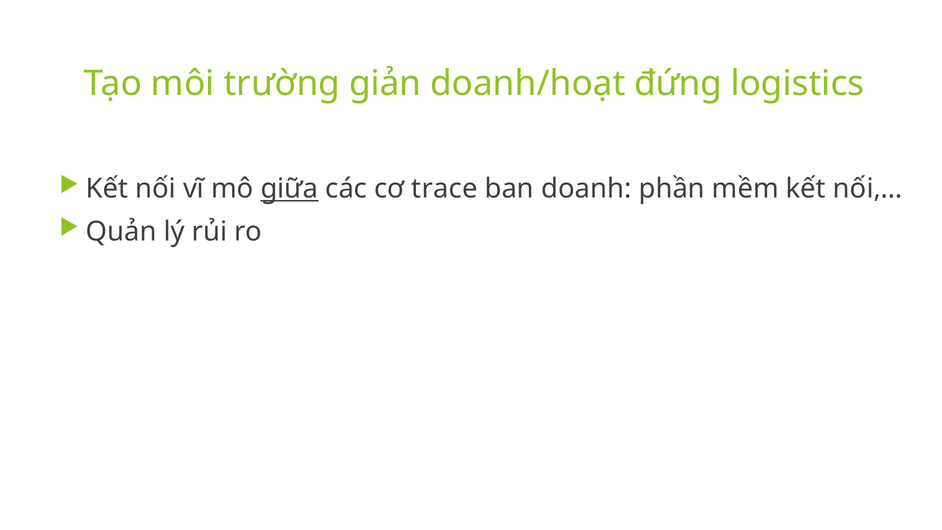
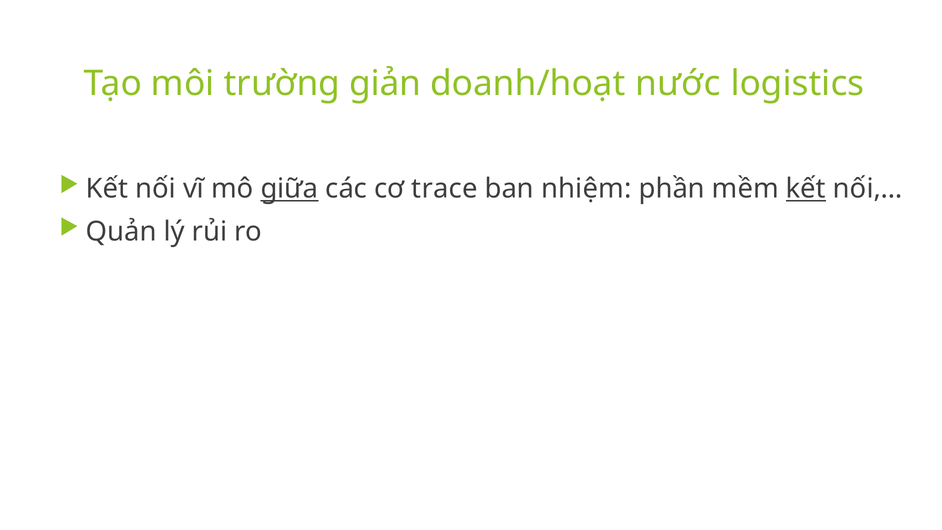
đứng: đứng -> nước (678, 83)
doanh: doanh -> nhiệm (586, 189)
kết underline: none -> present (806, 189)
